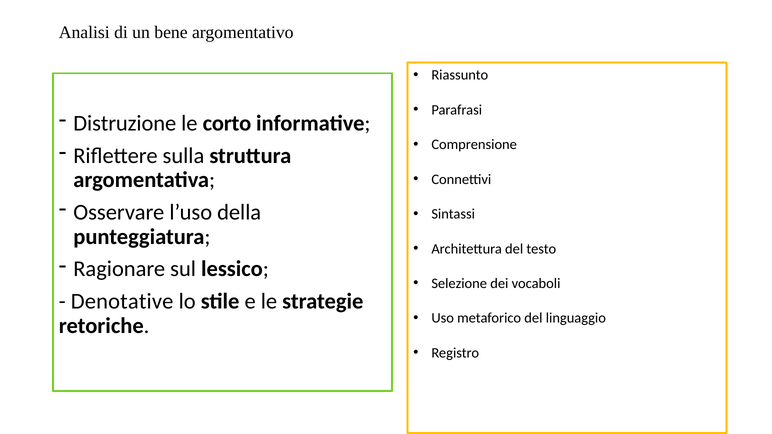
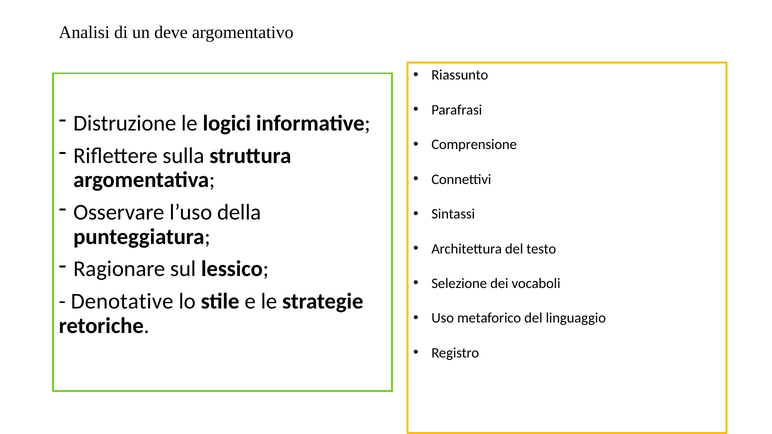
bene: bene -> deve (171, 32)
corto: corto -> logici (227, 123)
